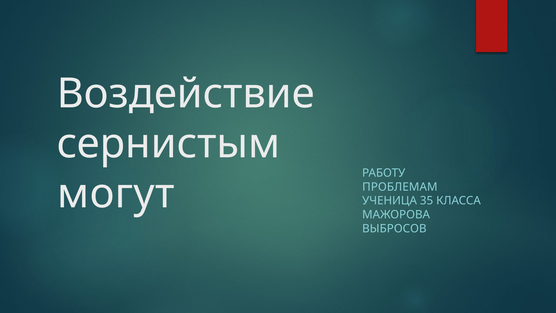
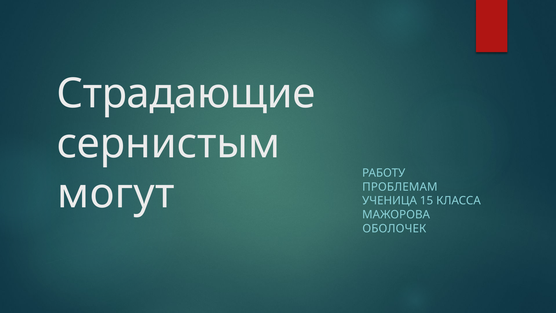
Воздействие: Воздействие -> Страдающие (186, 94)
35: 35 -> 15 (427, 201)
ВЫБРОСОВ: ВЫБРОСОВ -> ОБОЛОЧЕК (394, 229)
